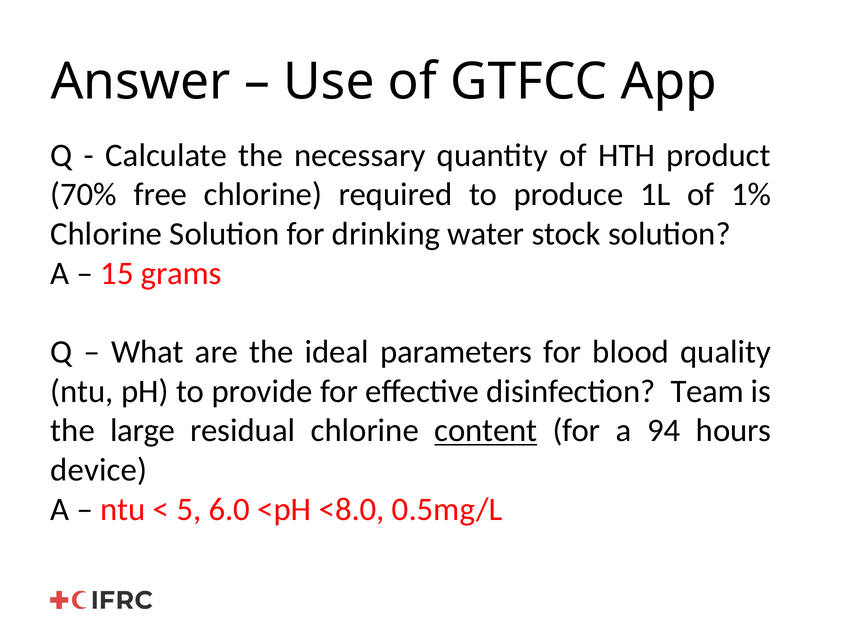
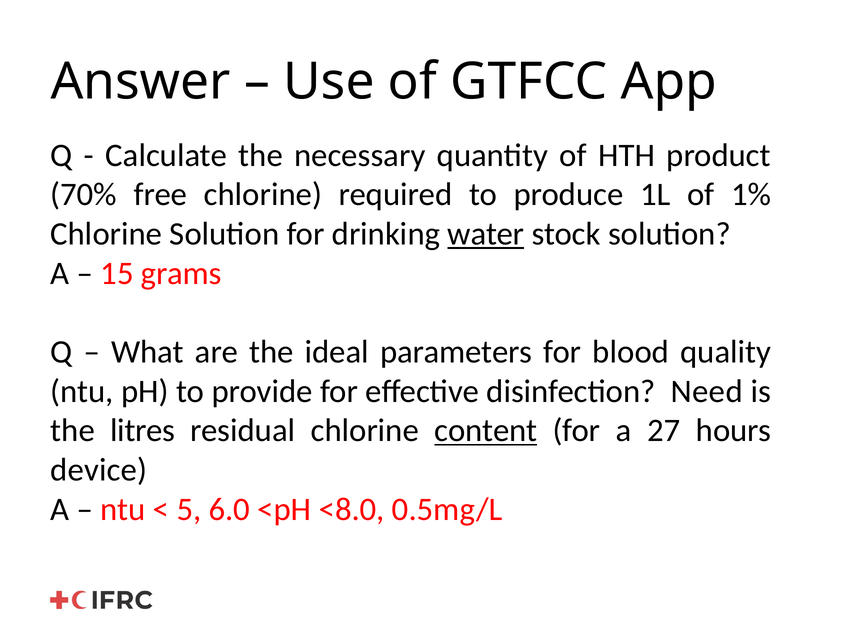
water underline: none -> present (486, 234)
Team: Team -> Need (707, 391)
large: large -> litres (143, 431)
94: 94 -> 27 (664, 431)
